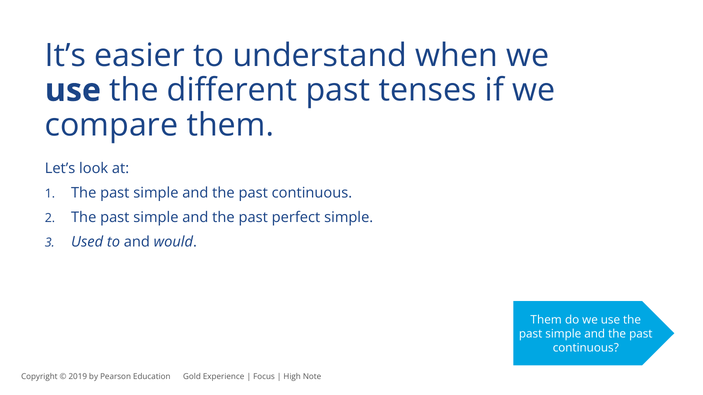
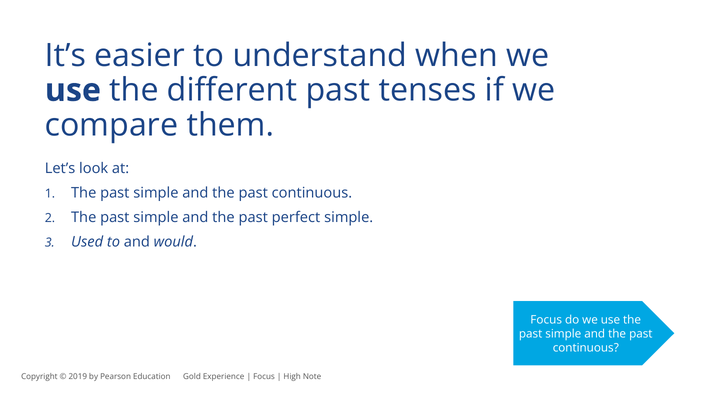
Them: Them -> Focus (546, 320)
